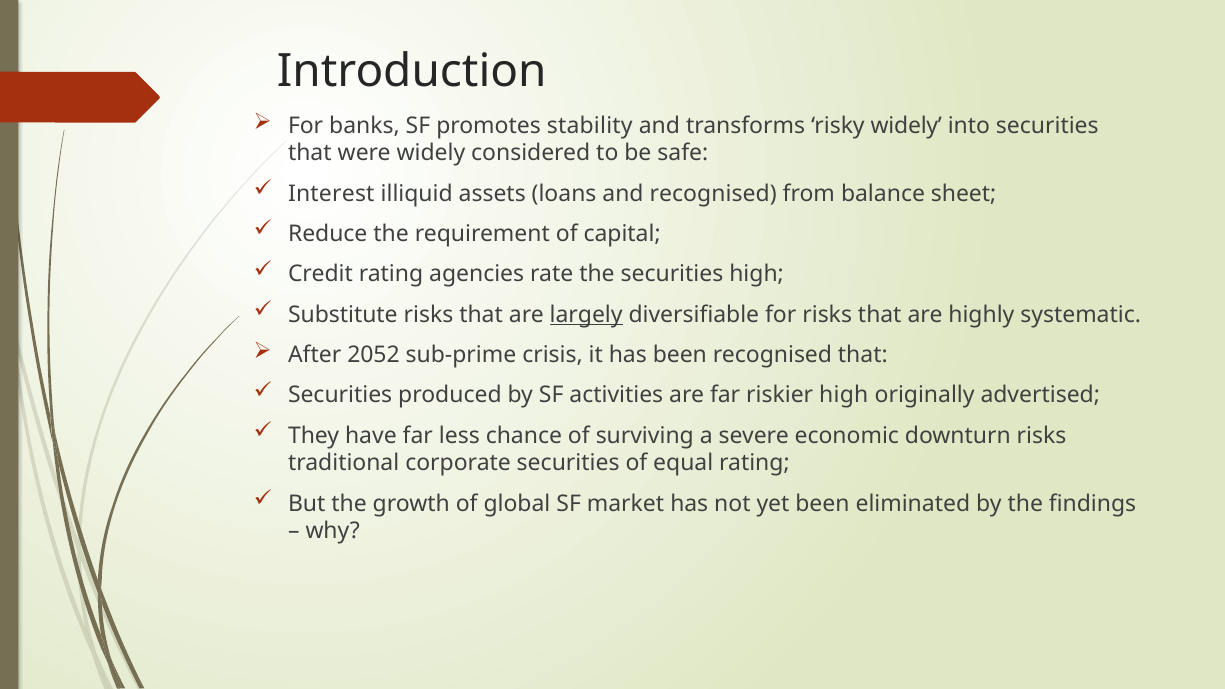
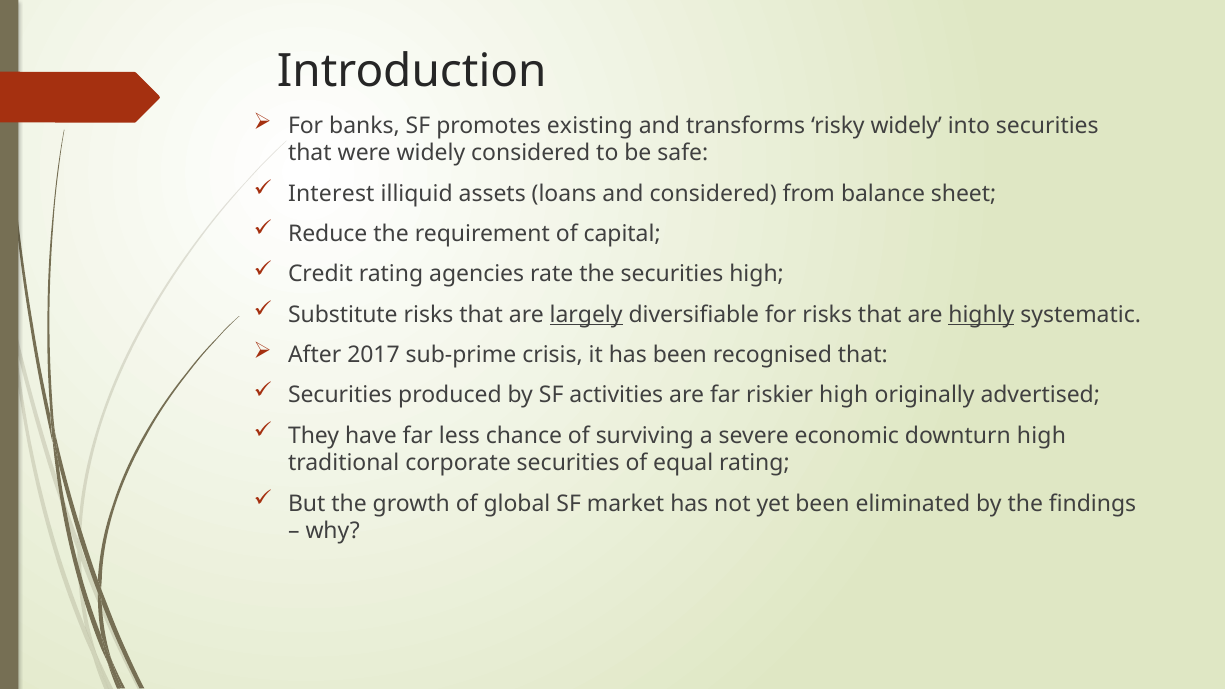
stability: stability -> existing (590, 126)
and recognised: recognised -> considered (713, 194)
highly underline: none -> present (981, 315)
2052: 2052 -> 2017 (374, 355)
downturn risks: risks -> high (1041, 436)
